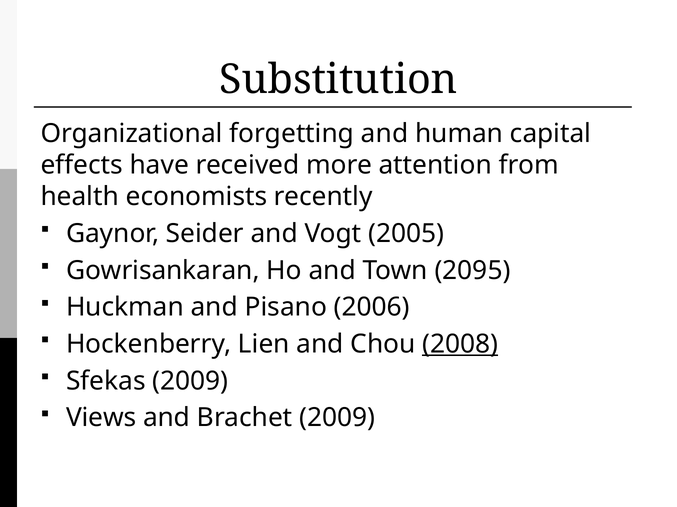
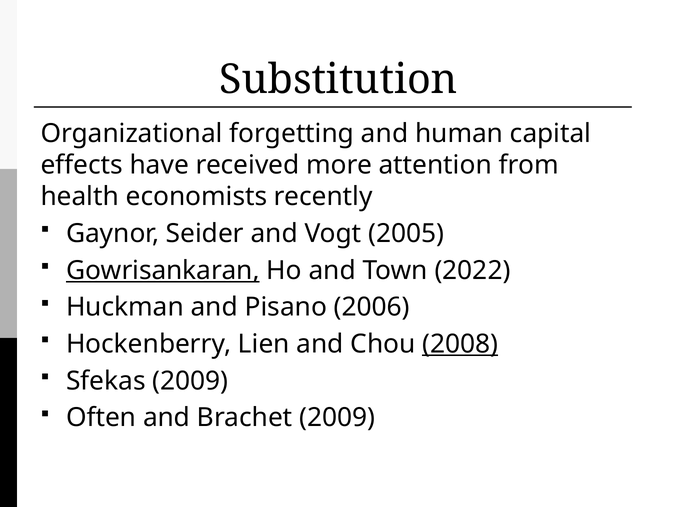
Gowrisankaran underline: none -> present (163, 271)
2095: 2095 -> 2022 (472, 271)
Views: Views -> Often (101, 418)
